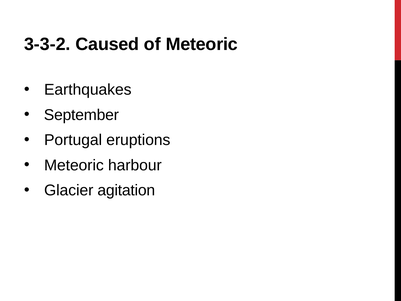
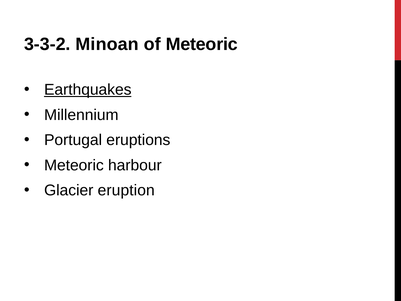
Caused: Caused -> Minoan (107, 44)
Earthquakes underline: none -> present (88, 90)
September: September -> Millennium (81, 115)
agitation: agitation -> eruption (126, 190)
